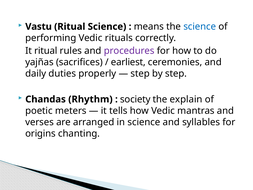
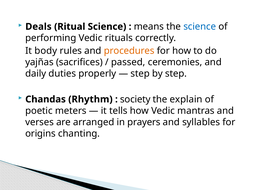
Vastu: Vastu -> Deals (38, 27)
It ritual: ritual -> body (46, 51)
procedures colour: purple -> orange (129, 51)
earliest: earliest -> passed (128, 62)
in science: science -> prayers (144, 122)
